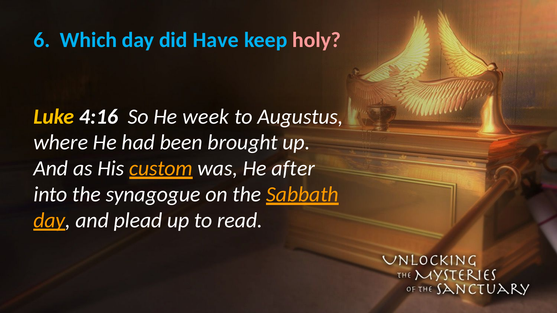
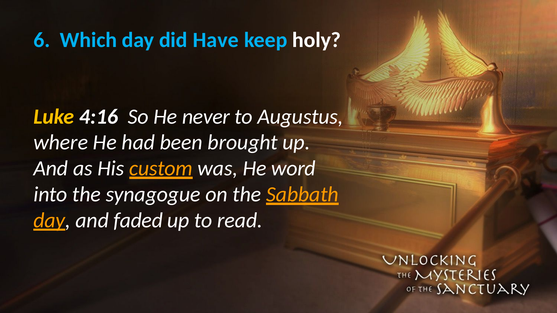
holy colour: pink -> white (317, 40)
week: week -> never (206, 117)
after: after -> word (293, 169)
plead: plead -> faded (138, 221)
